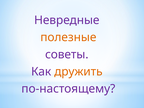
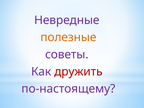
дружить colour: orange -> red (78, 72)
